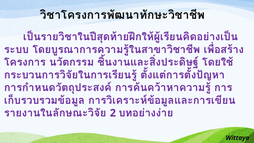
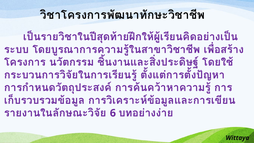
2: 2 -> 6 (113, 113)
